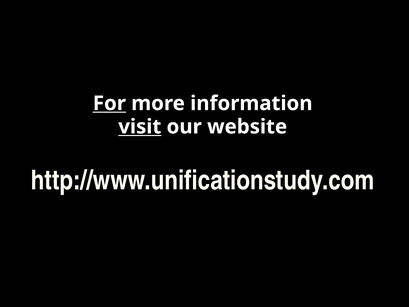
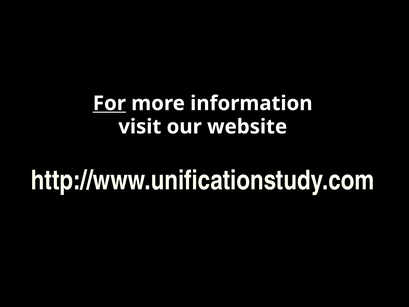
visit underline: present -> none (140, 127)
